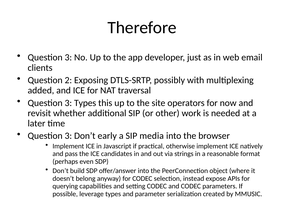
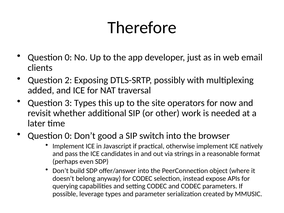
3: 3 -> 0 (68, 57)
3: 3 -> 0 (68, 136)
early: early -> good (107, 136)
media: media -> switch (152, 136)
